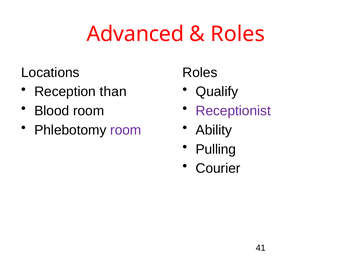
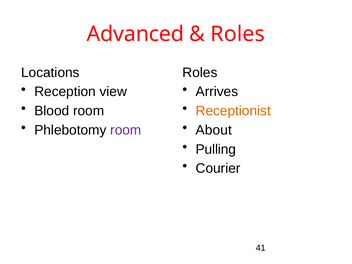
than: than -> view (113, 92)
Qualify: Qualify -> Arrives (217, 92)
Receptionist colour: purple -> orange (233, 111)
Ability: Ability -> About (214, 130)
